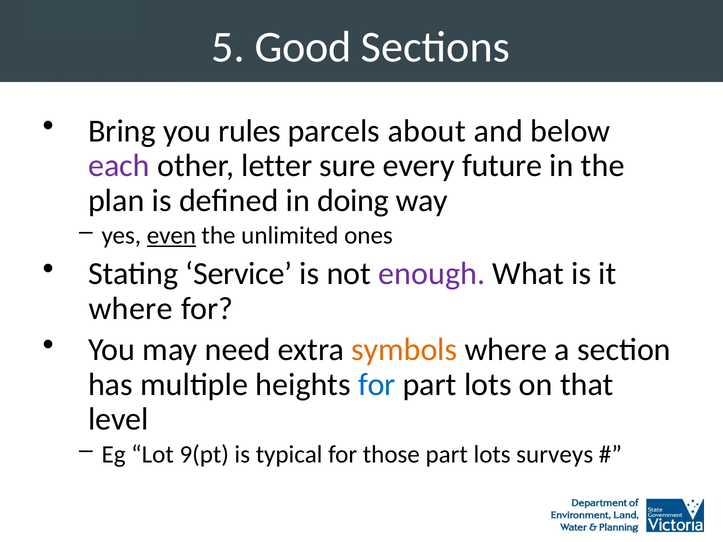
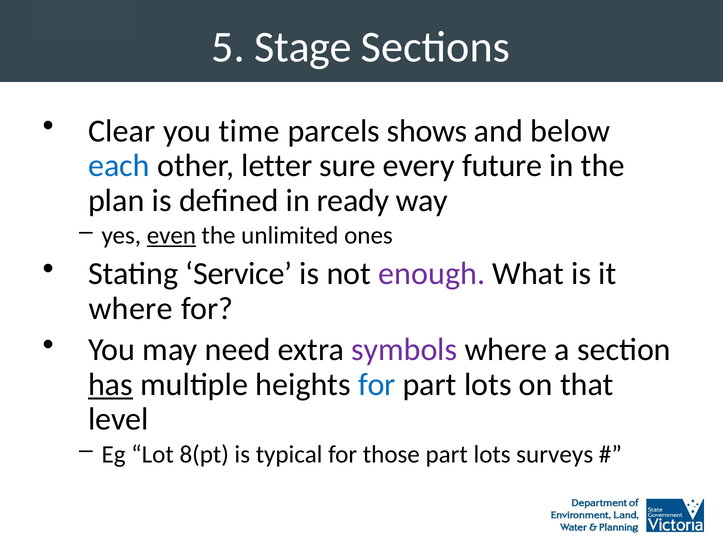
Good: Good -> Stage (303, 47)
Bring: Bring -> Clear (122, 131)
rules: rules -> time (249, 131)
about: about -> shows (427, 131)
each colour: purple -> blue (119, 166)
doing: doing -> ready (353, 201)
symbols colour: orange -> purple (404, 350)
has underline: none -> present (110, 385)
9(pt: 9(pt -> 8(pt (204, 454)
